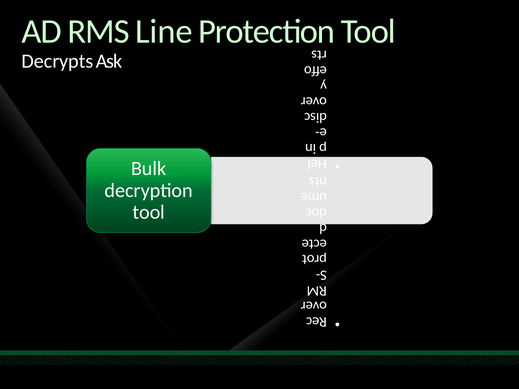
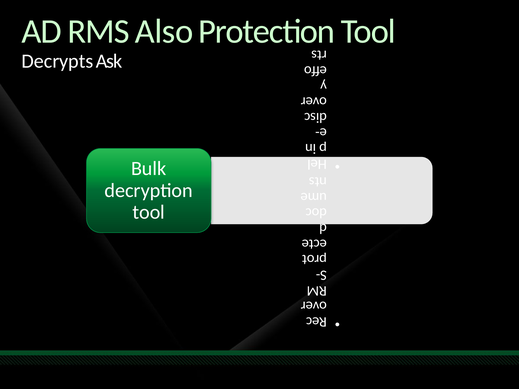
Line: Line -> Also (164, 32)
